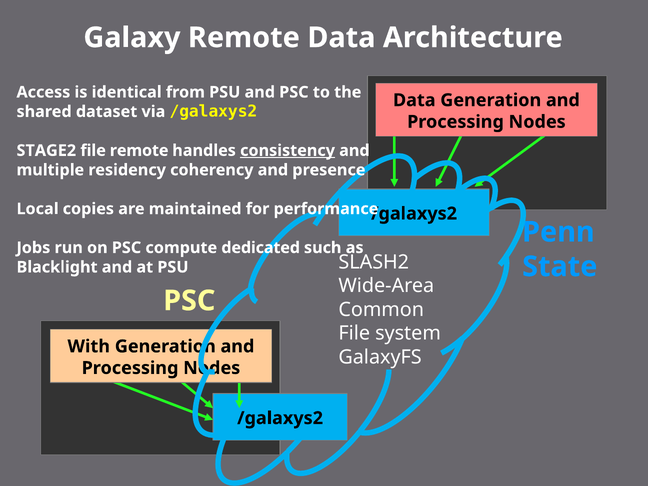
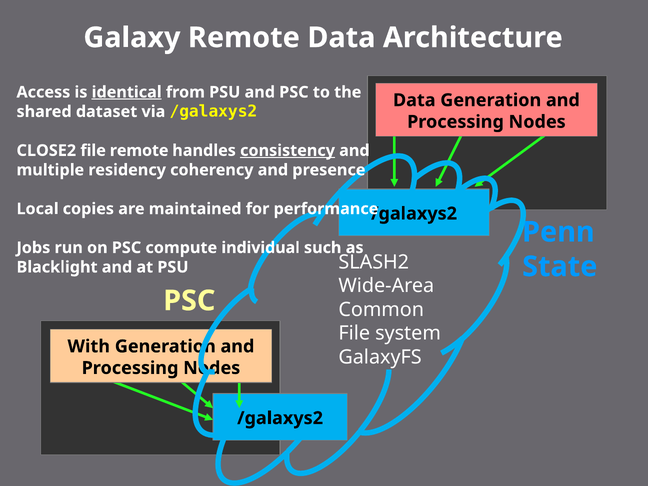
identical underline: none -> present (127, 92)
STAGE2: STAGE2 -> CLOSE2 (46, 151)
dedicated: dedicated -> individual (261, 248)
